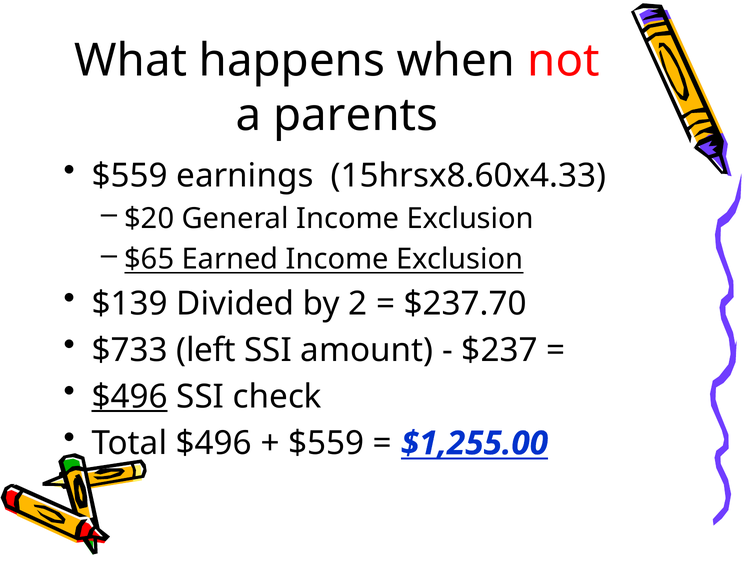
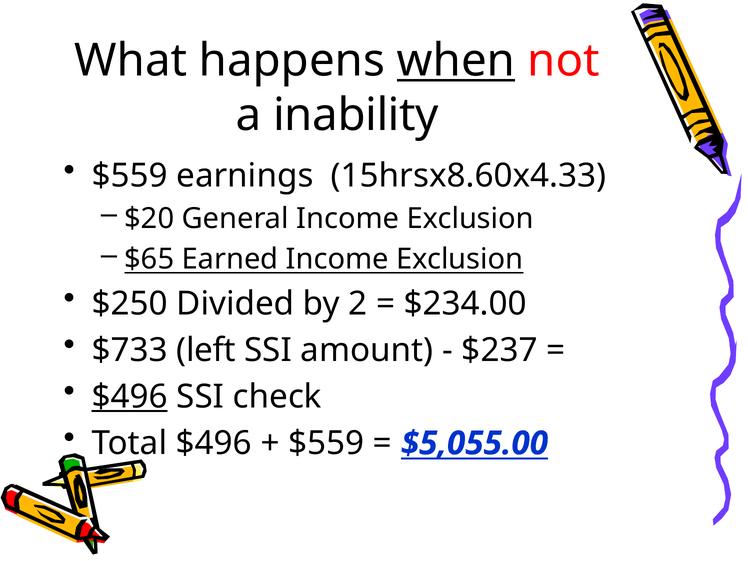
when underline: none -> present (456, 61)
parents: parents -> inability (356, 115)
$139: $139 -> $250 (130, 304)
$237.70: $237.70 -> $234.00 (465, 304)
$1,255.00: $1,255.00 -> $5,055.00 (474, 443)
